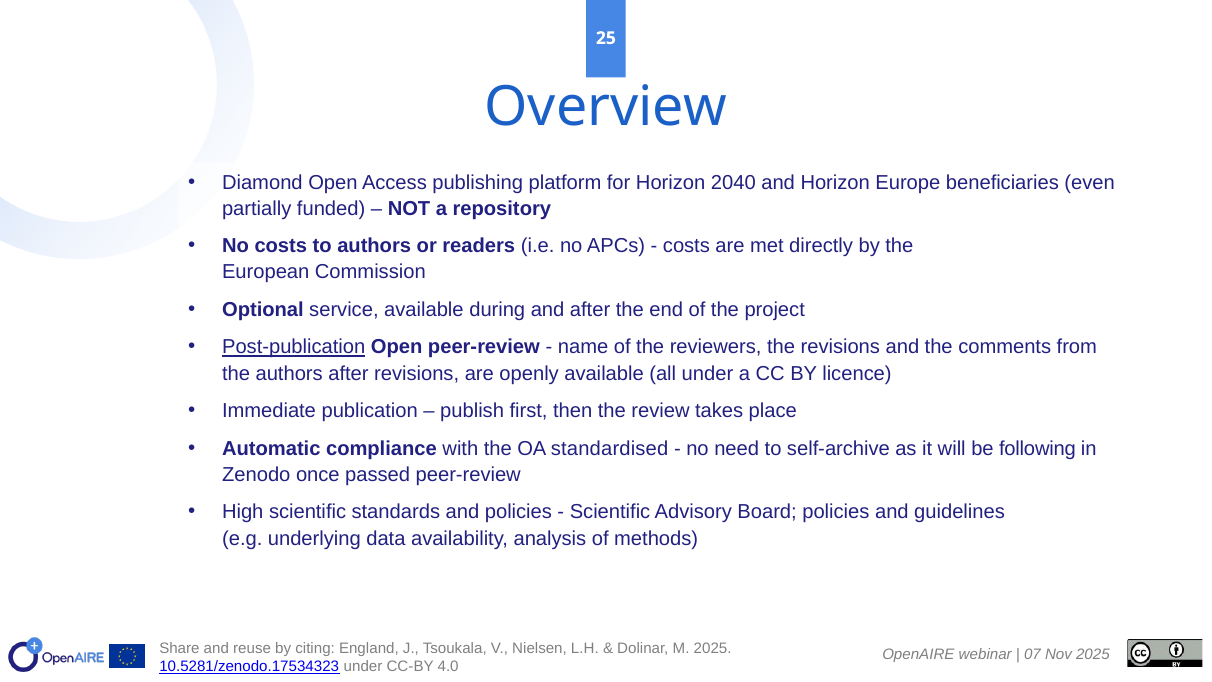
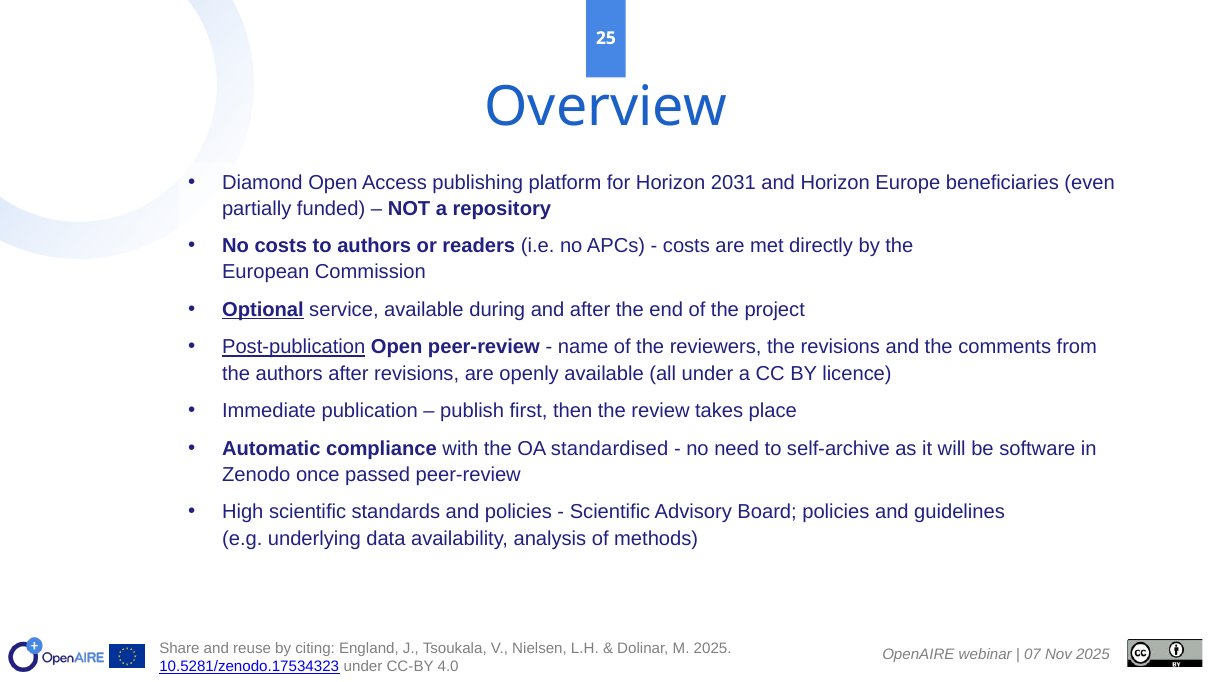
2040: 2040 -> 2031 (733, 182)
Optional underline: none -> present (263, 310)
following: following -> software (1037, 448)
